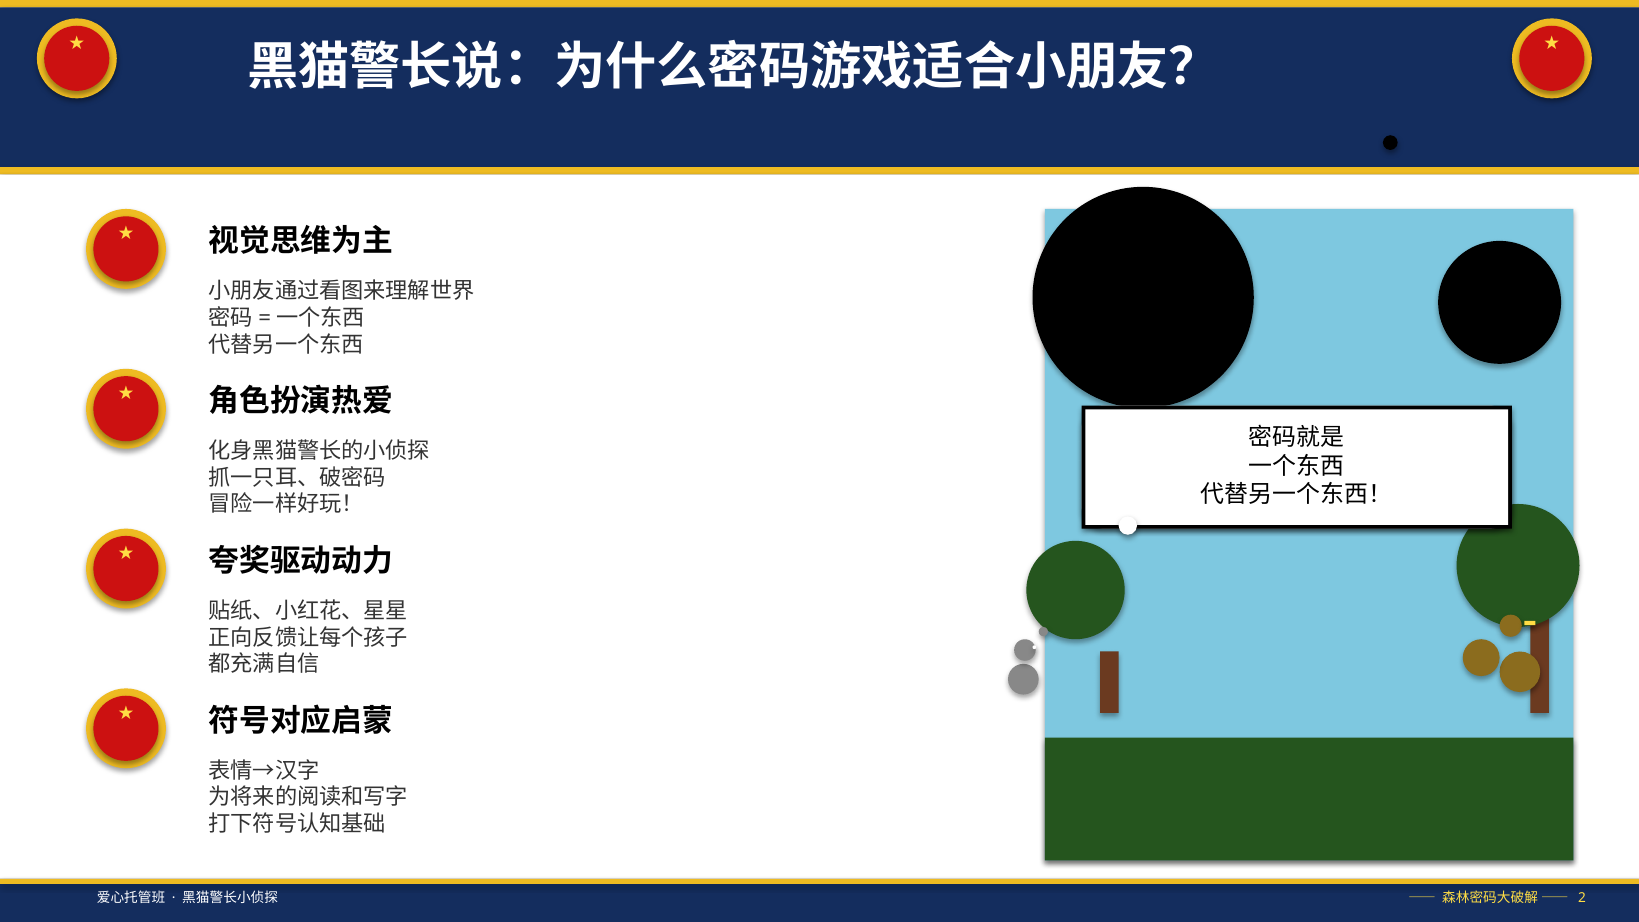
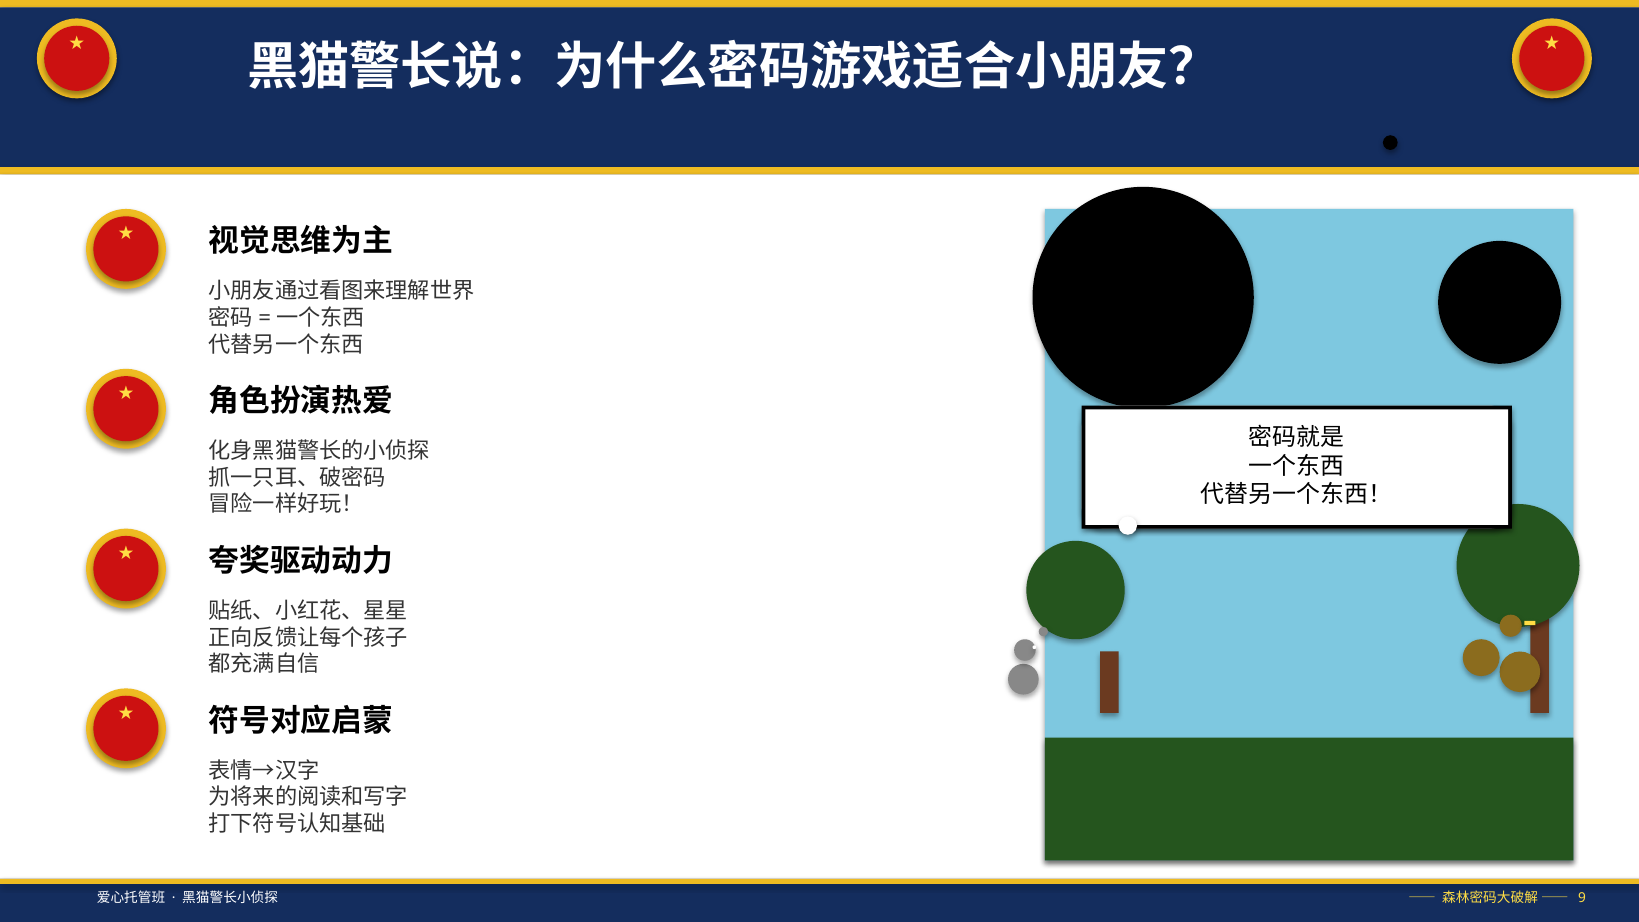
2: 2 -> 9 (1582, 898)
